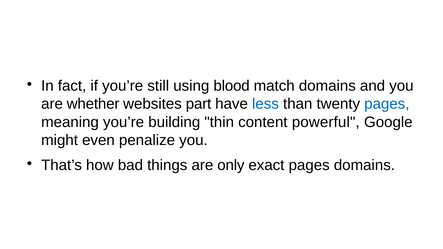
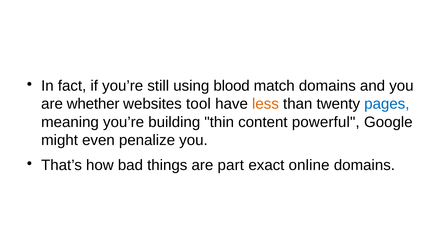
part: part -> tool (198, 104)
less colour: blue -> orange (265, 104)
only: only -> part (231, 165)
exact pages: pages -> online (309, 165)
